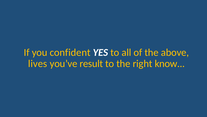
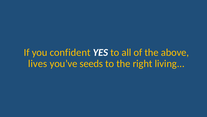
result: result -> seeds (91, 63)
know: know -> living (170, 63)
